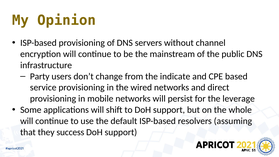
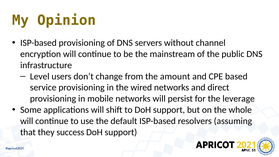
Party: Party -> Level (40, 76)
indicate: indicate -> amount (175, 76)
